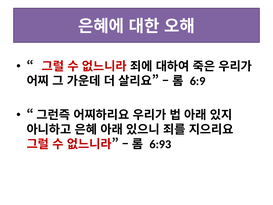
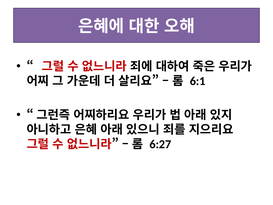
6:9: 6:9 -> 6:1 (198, 81)
6:93: 6:93 -> 6:27 (160, 144)
